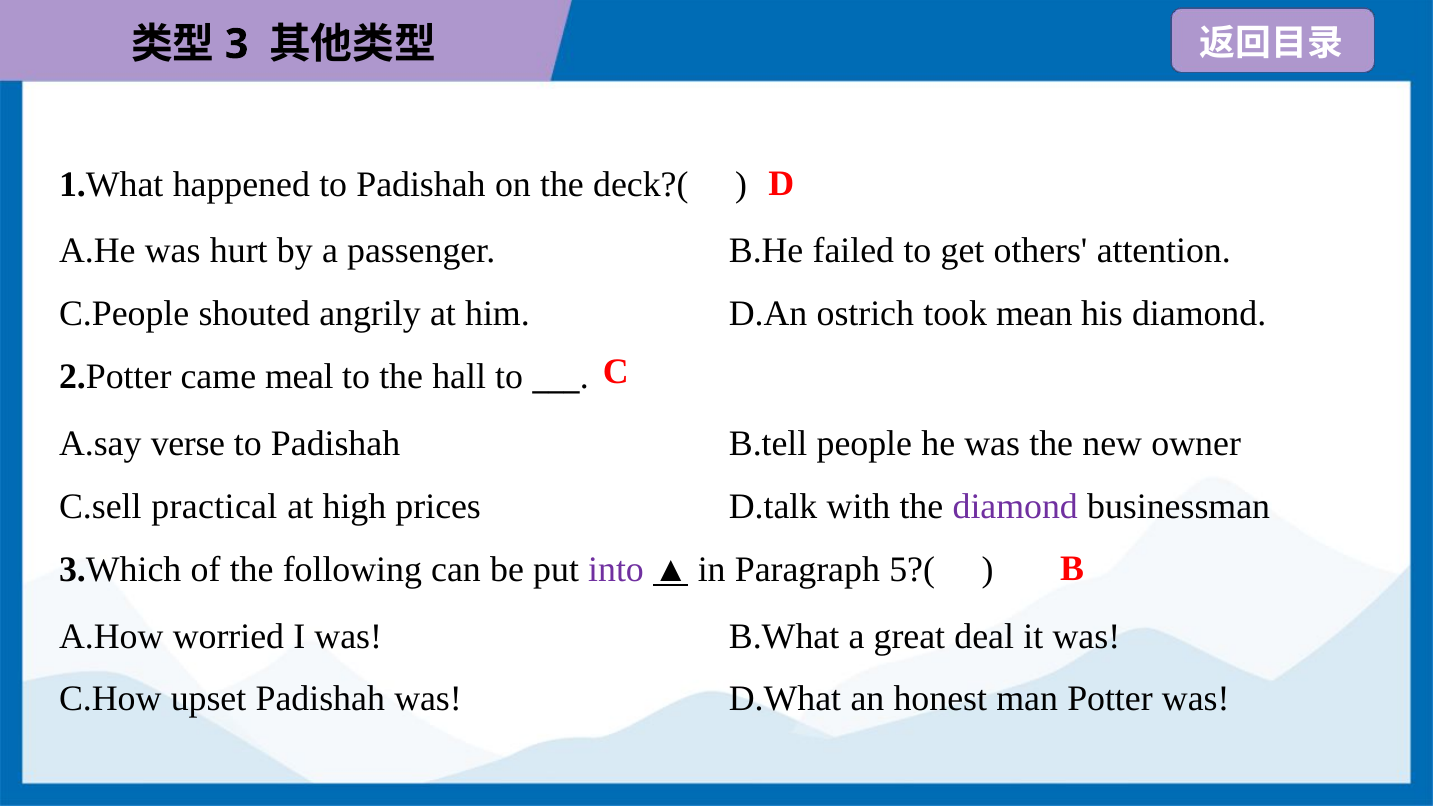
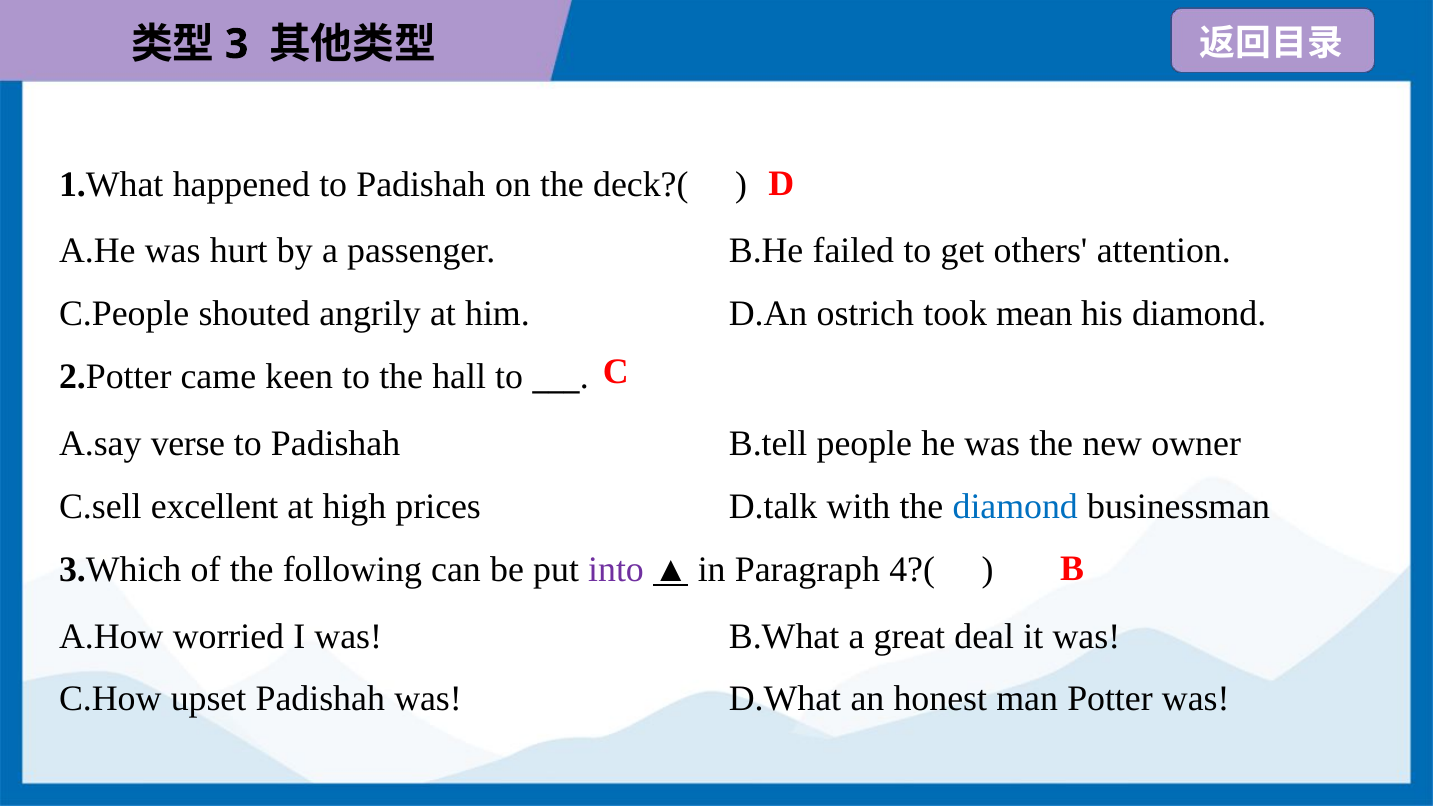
meal: meal -> keen (299, 377)
practical: practical -> excellent (215, 506)
diamond colour: purple -> blue (1015, 506)
5?(: 5?( -> 4?( (912, 570)
